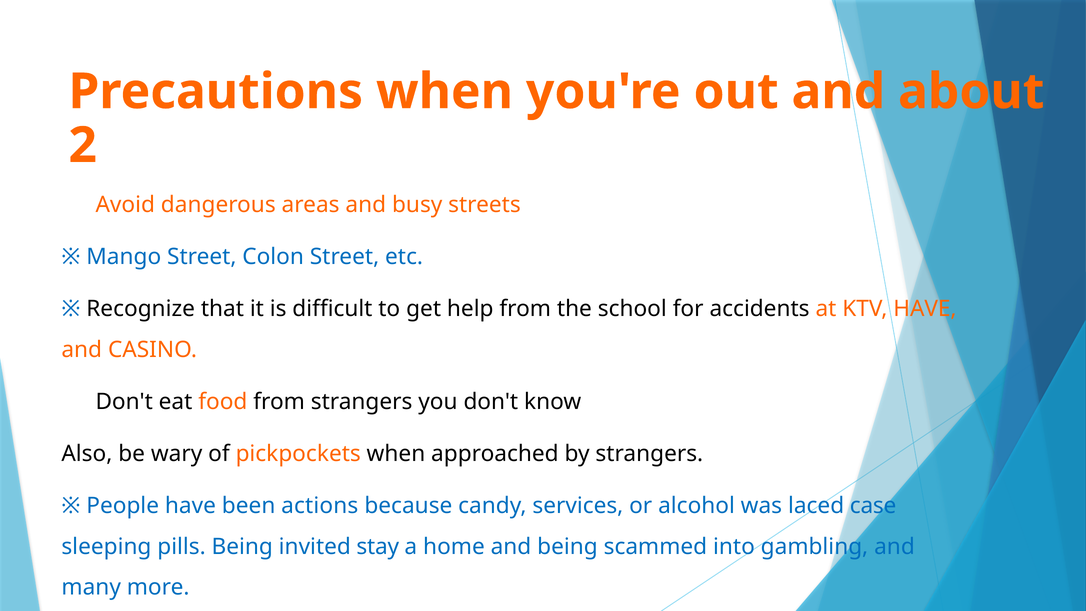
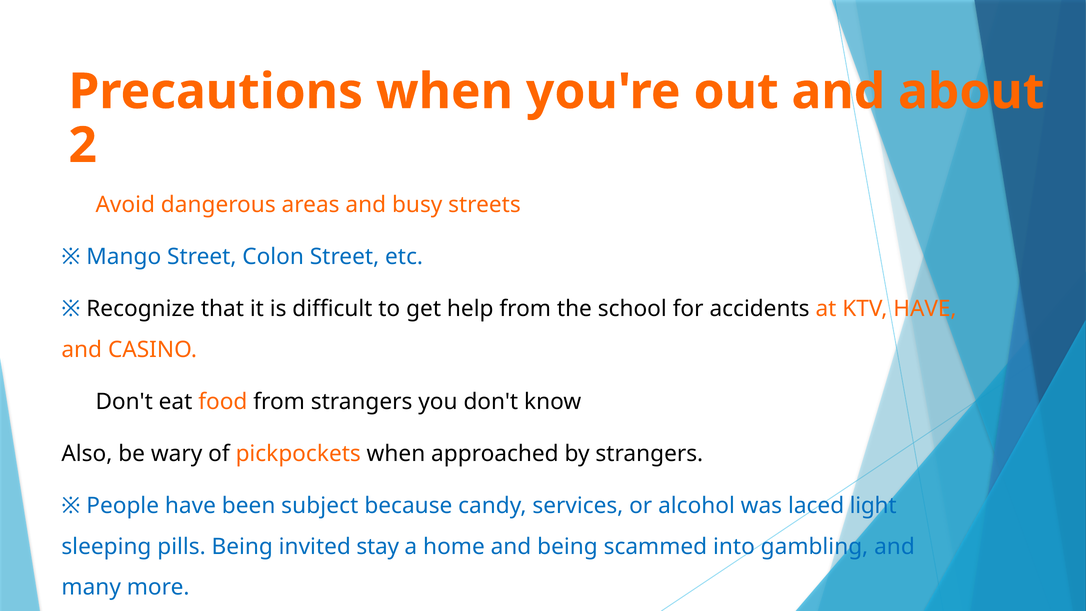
actions: actions -> subject (320, 506)
case: case -> light (873, 506)
